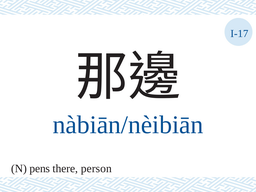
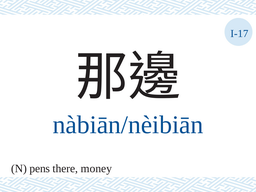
person: person -> money (96, 168)
